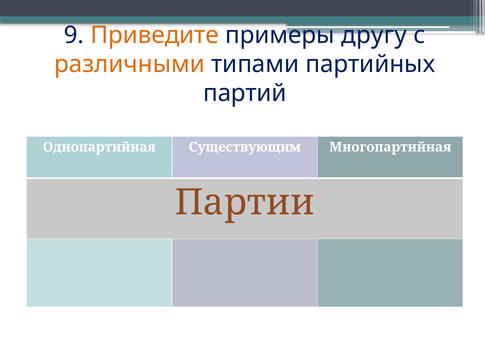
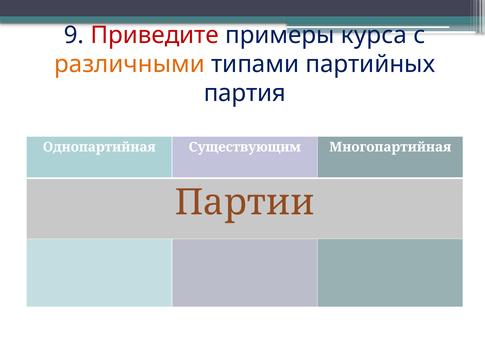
Приведите colour: orange -> red (155, 35)
другу: другу -> курса (374, 35)
партий: партий -> партия (245, 93)
